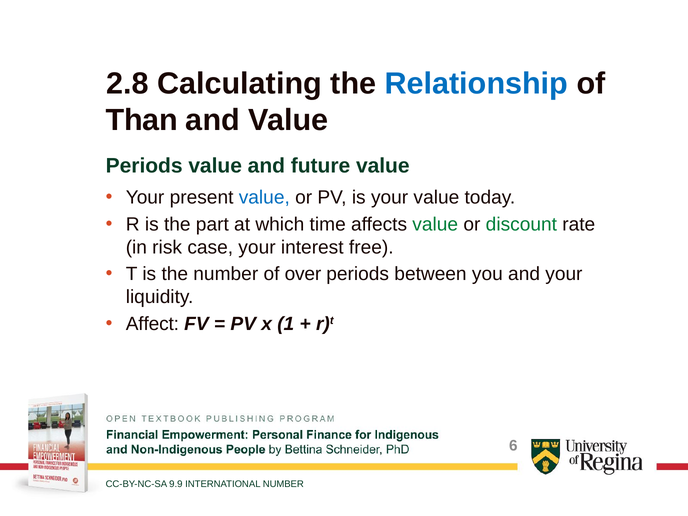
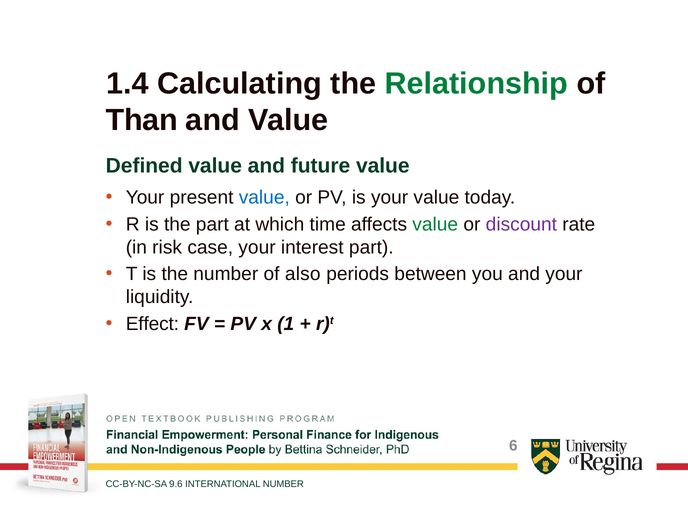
2.8: 2.8 -> 1.4 (127, 84)
Relationship colour: blue -> green (476, 84)
Periods: Periods -> Defined (144, 166)
discount colour: green -> purple (521, 224)
interest free: free -> part (371, 247)
over: over -> also (303, 274)
Affect: Affect -> Effect (152, 324)
9.9: 9.9 -> 9.6 (176, 484)
